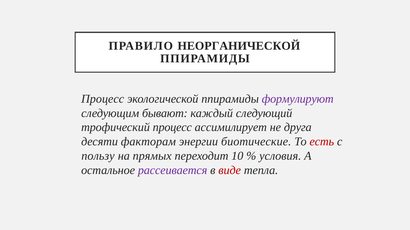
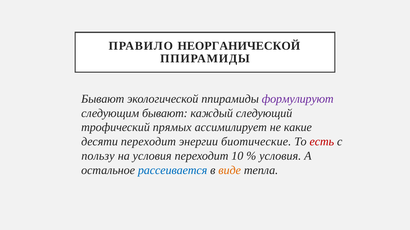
Процесс: Процесс -> Бывают (103, 99)
трофический процесс: процесс -> прямых (172, 128)
друга: друга -> какие (298, 128)
десяти факторам: факторам -> переходит (148, 142)
на прямых: прямых -> условия (152, 156)
рассеивается colour: purple -> blue (173, 171)
виде colour: red -> orange (230, 171)
